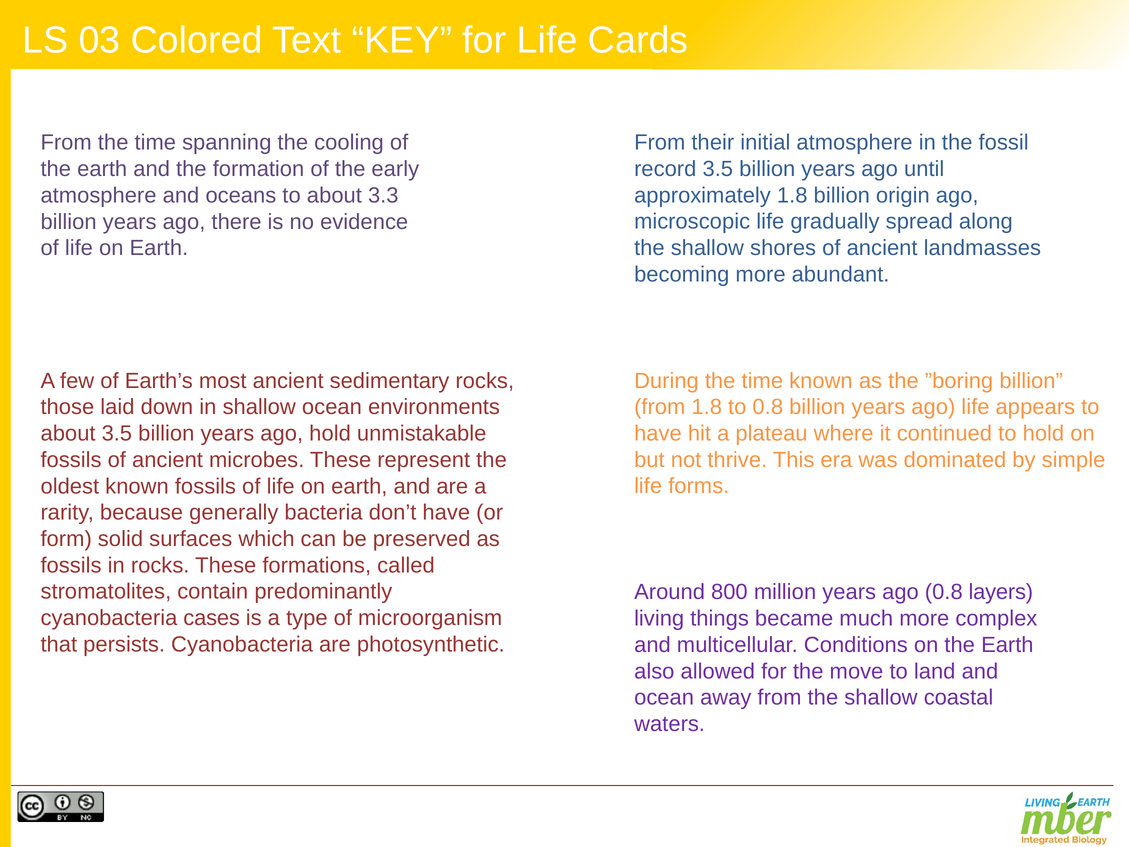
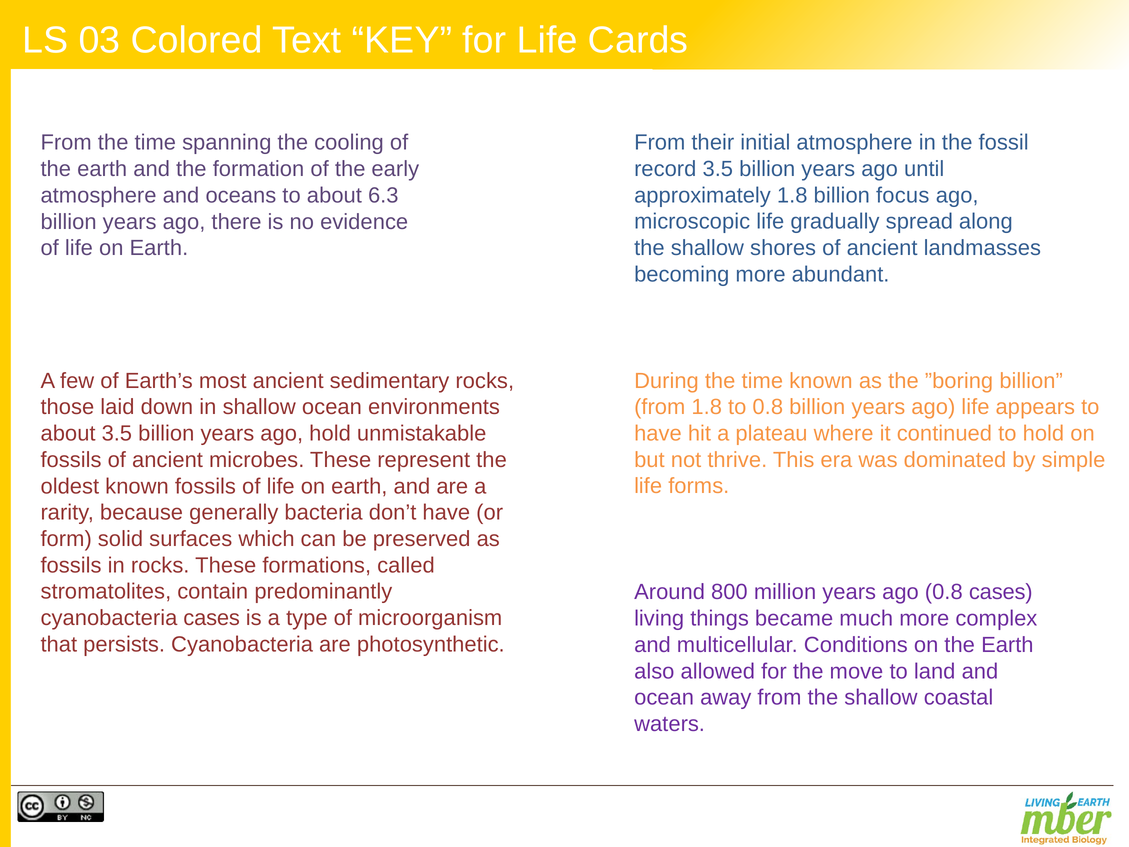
origin: origin -> focus (903, 195)
3.3: 3.3 -> 6.3 (383, 195)
0.8 layers: layers -> cases (1001, 592)
